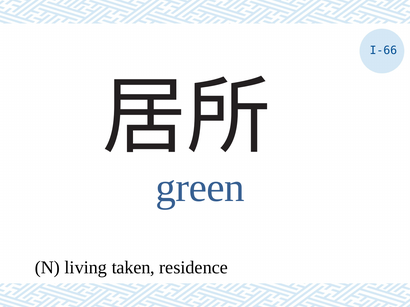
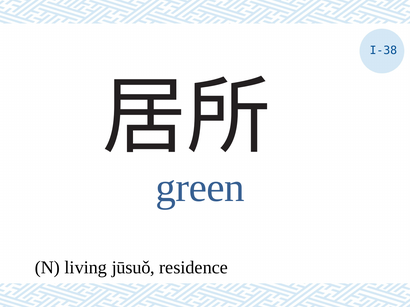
I-66: I-66 -> I-38 (383, 51)
taken: taken -> jūsuǒ (133, 268)
